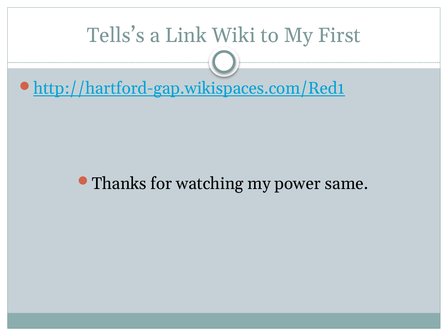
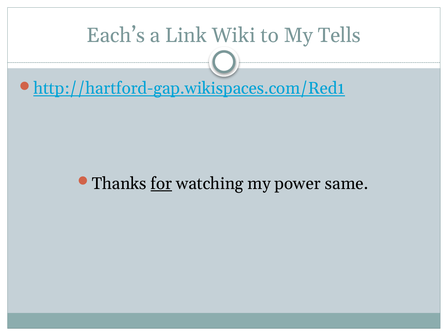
Tells’s: Tells’s -> Each’s (116, 35)
First: First -> Tells (339, 35)
for underline: none -> present (161, 184)
